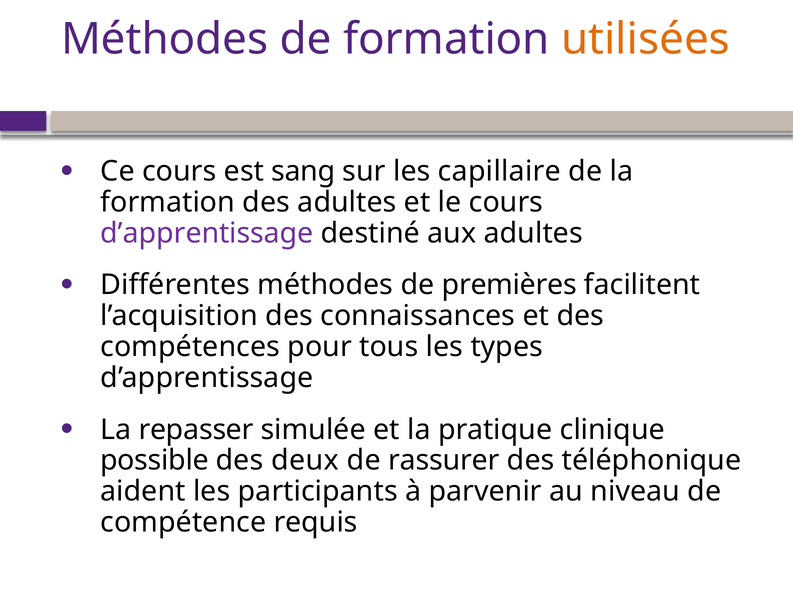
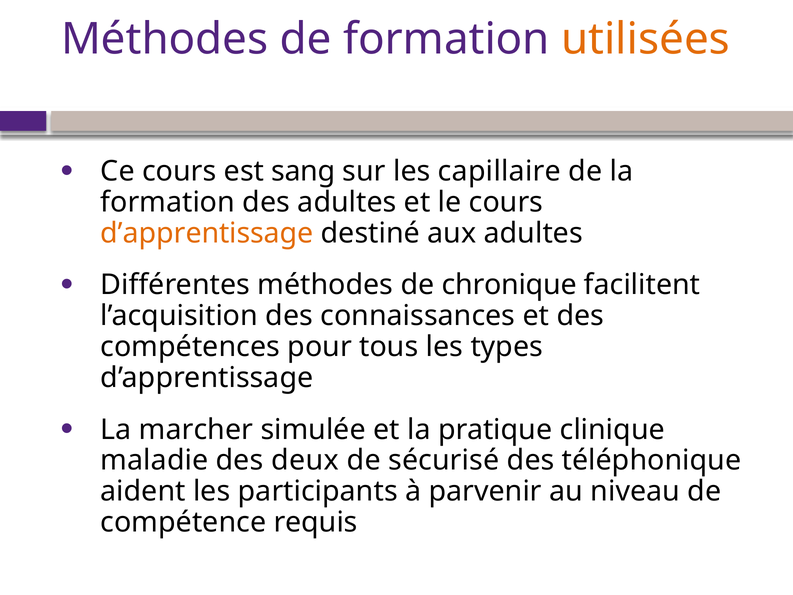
d’apprentissage colour: purple -> orange (207, 233)
premières: premières -> chronique (509, 285)
repasser: repasser -> marcher (196, 429)
possible: possible -> maladie (154, 460)
rassurer: rassurer -> sécurisé (444, 460)
